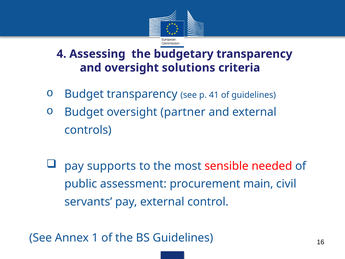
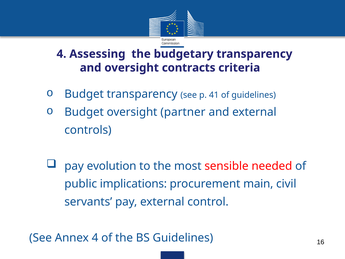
solutions: solutions -> contracts (189, 68)
supports: supports -> evolution (112, 166)
assessment: assessment -> implications (133, 184)
Annex 1: 1 -> 4 (95, 238)
